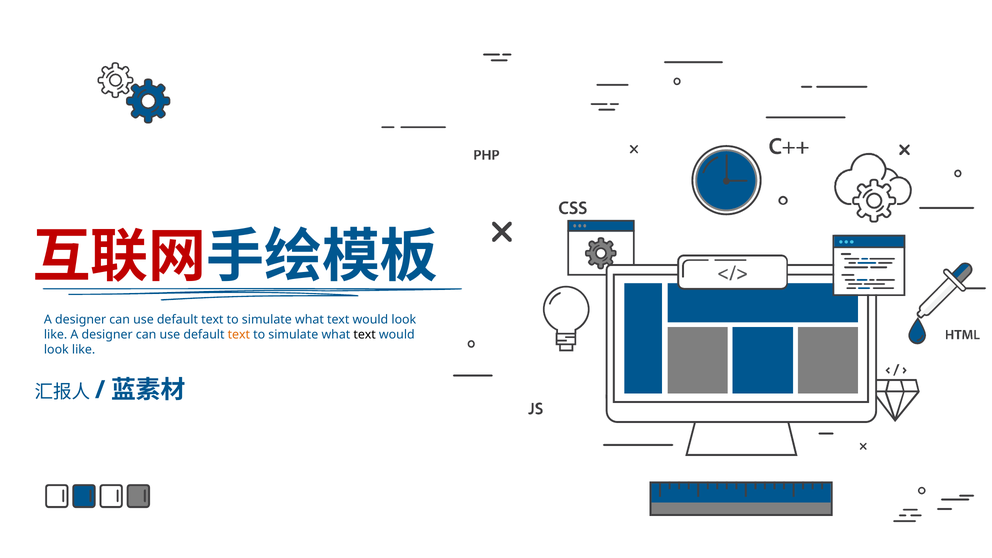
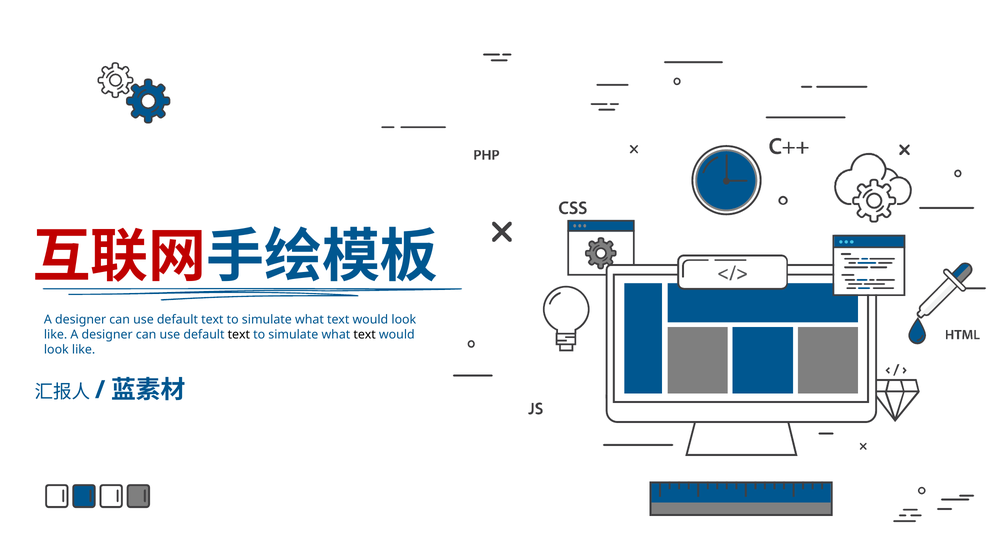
text colour: orange -> black (239, 335)
